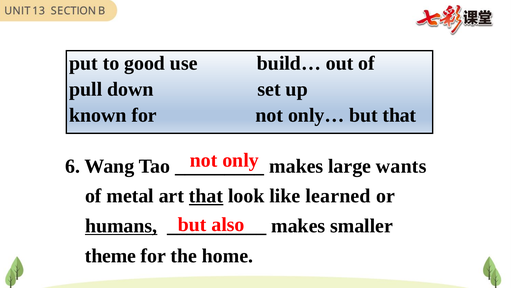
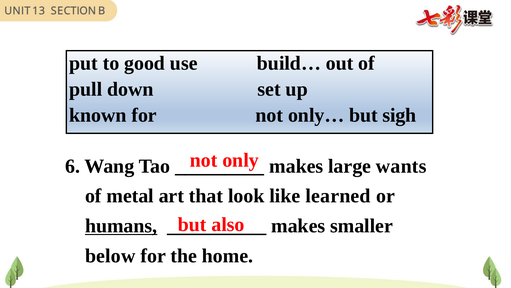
but that: that -> sigh (399, 115)
that underline: present -> none (206, 196)
theme: theme -> below (110, 255)
